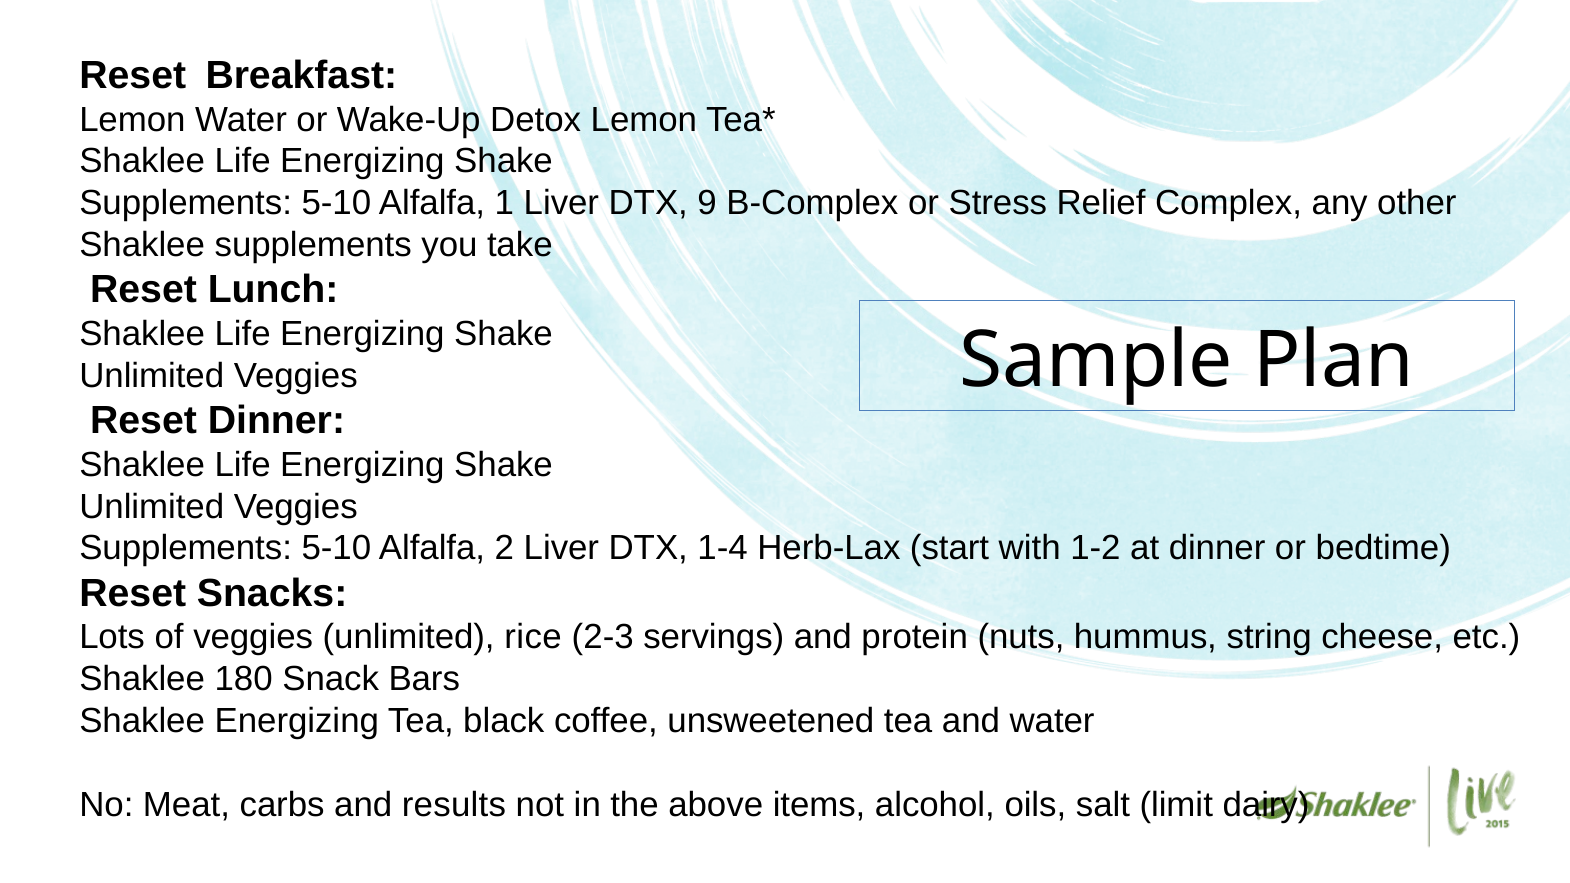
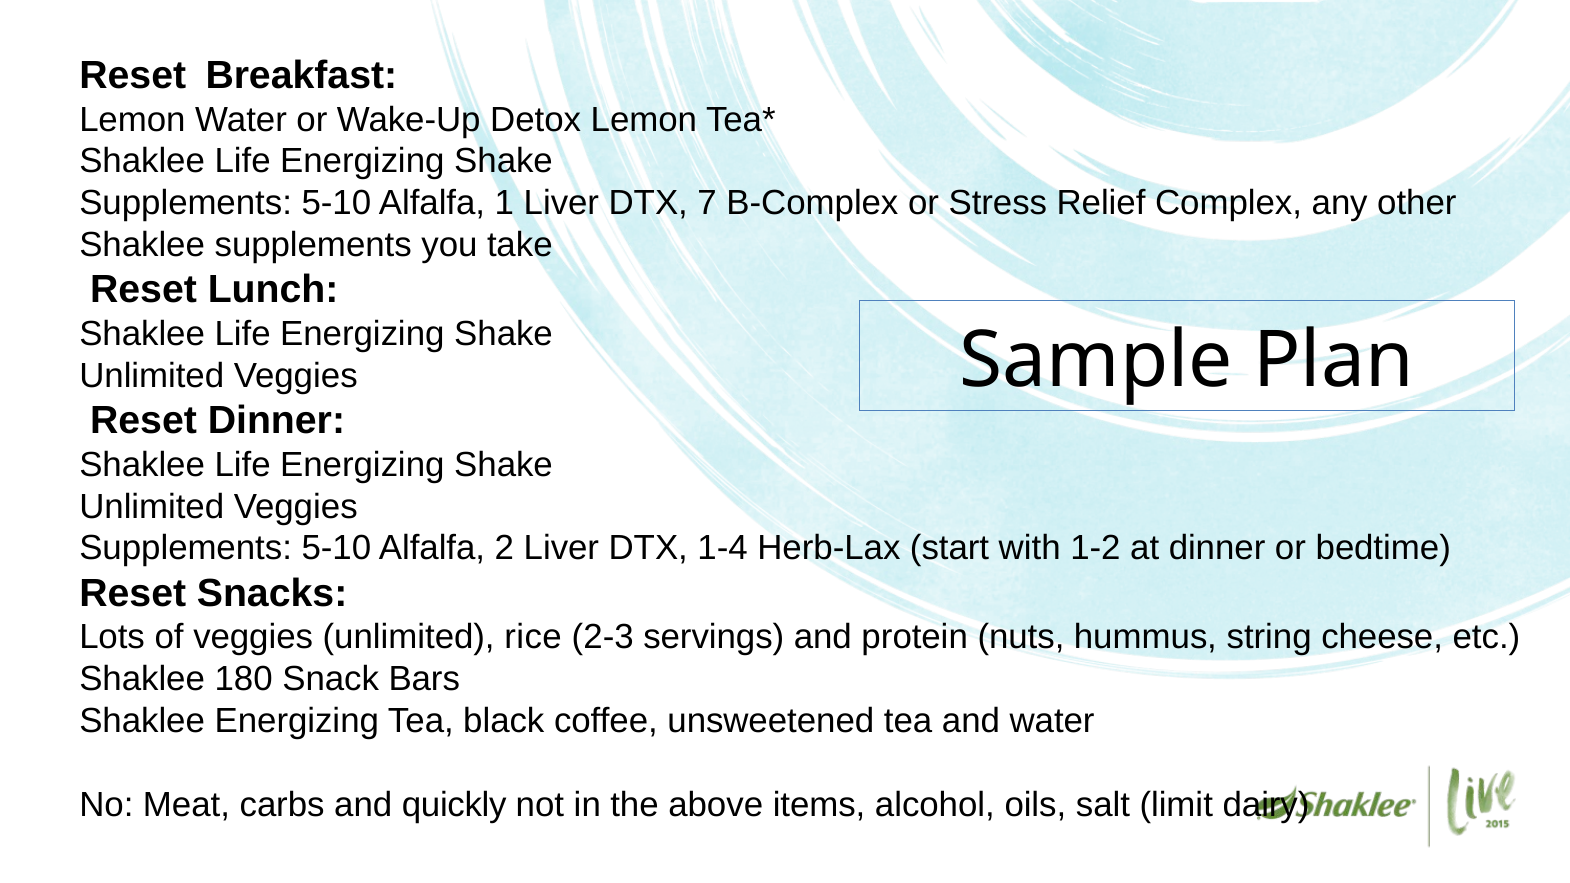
9: 9 -> 7 (707, 203)
results: results -> quickly (454, 805)
